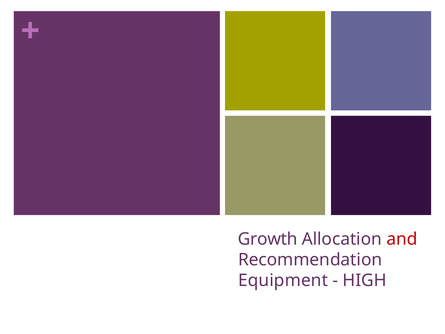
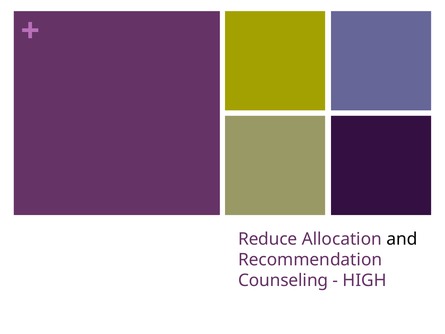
Growth: Growth -> Reduce (268, 239)
and colour: red -> black (402, 239)
Equipment: Equipment -> Counseling (283, 280)
